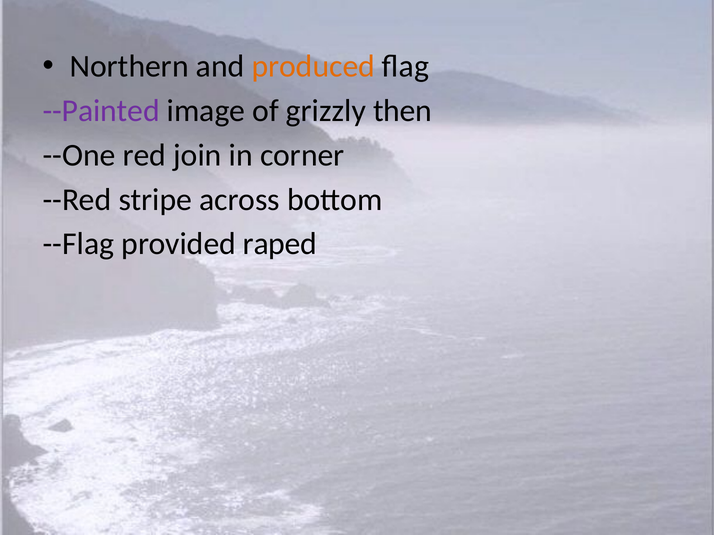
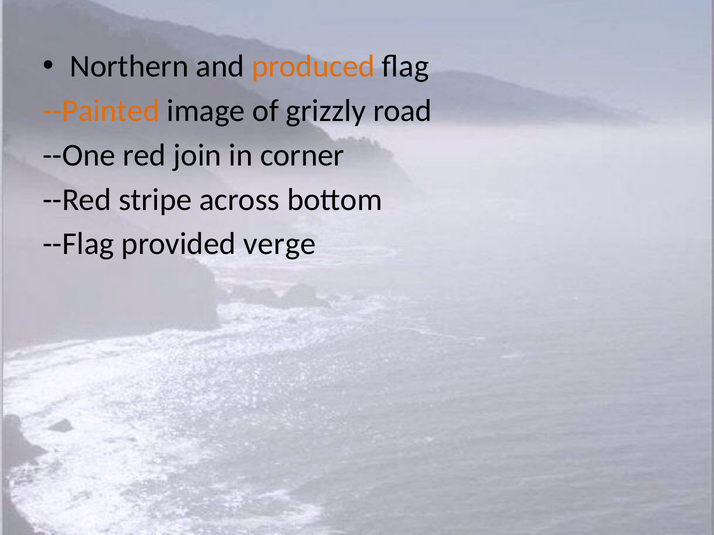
--Painted colour: purple -> orange (101, 111)
then: then -> road (403, 111)
raped: raped -> verge (280, 244)
